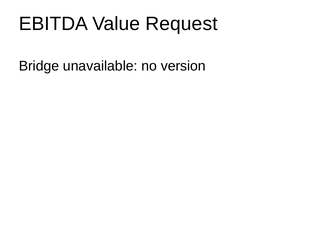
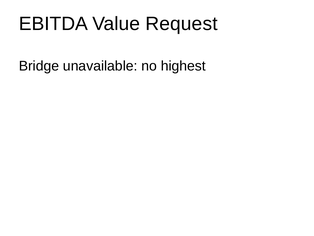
version: version -> highest (183, 66)
